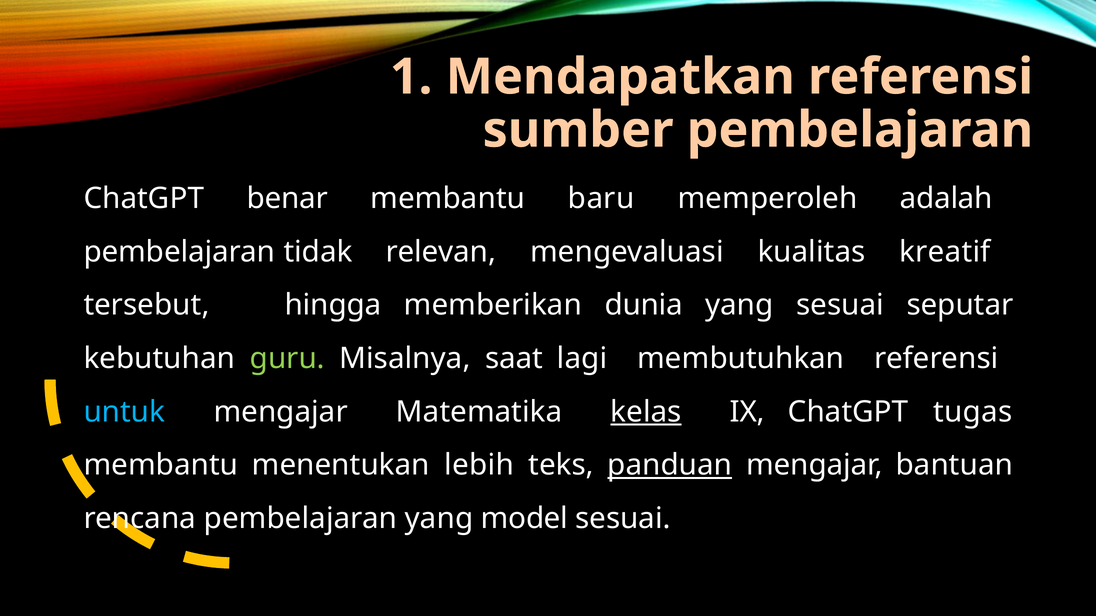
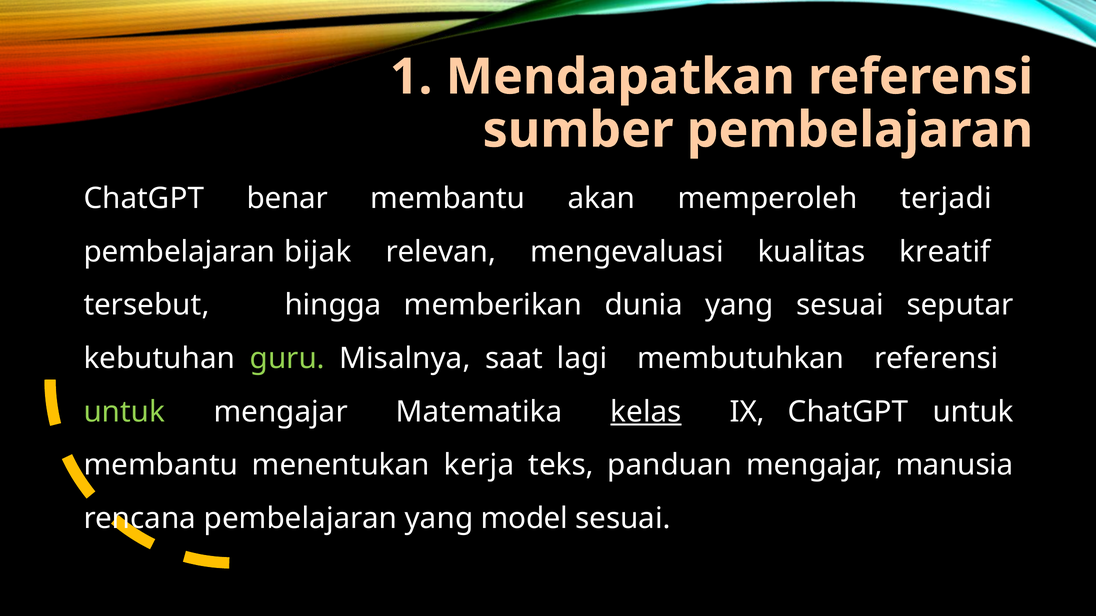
baru: baru -> akan (601, 199)
adalah: adalah -> terjadi (946, 199)
tidak: tidak -> bijak (318, 252)
untuk colour: light blue -> light green (124, 412)
ChatGPT tugas: tugas -> untuk (973, 412)
lebih: lebih -> kerja (479, 466)
panduan underline: present -> none (670, 466)
bantuan: bantuan -> manusia (955, 466)
